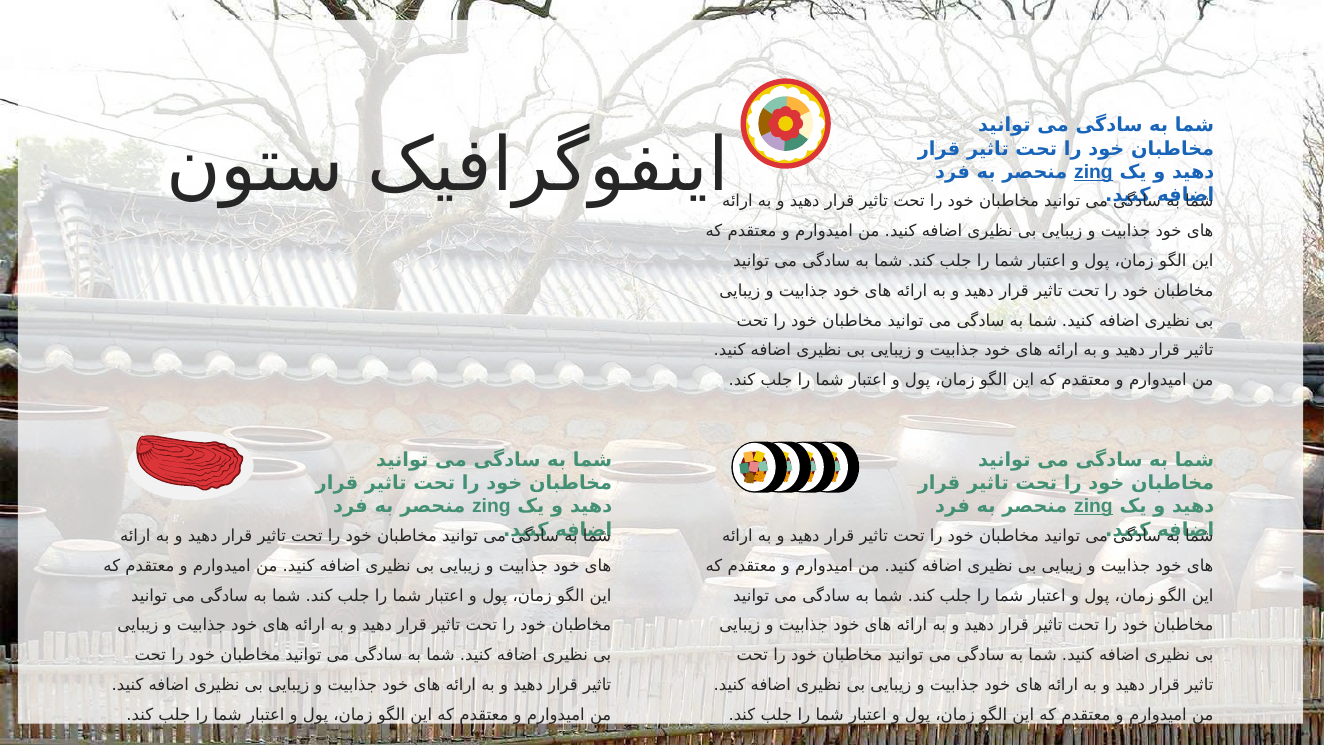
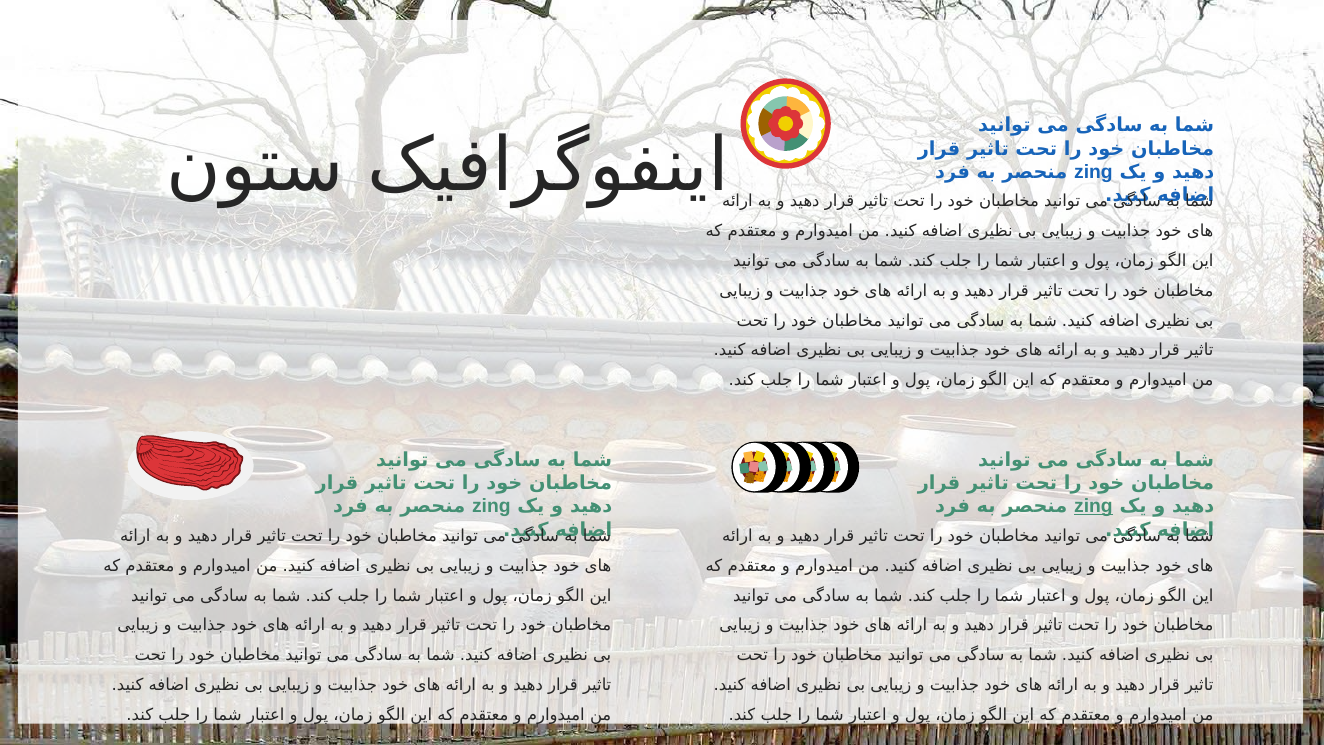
zing underline: present -> none (1093, 172)
